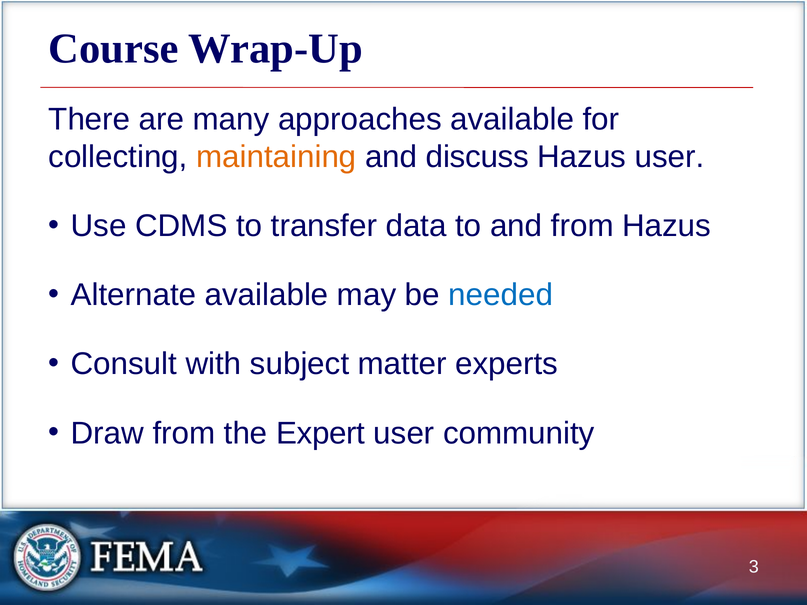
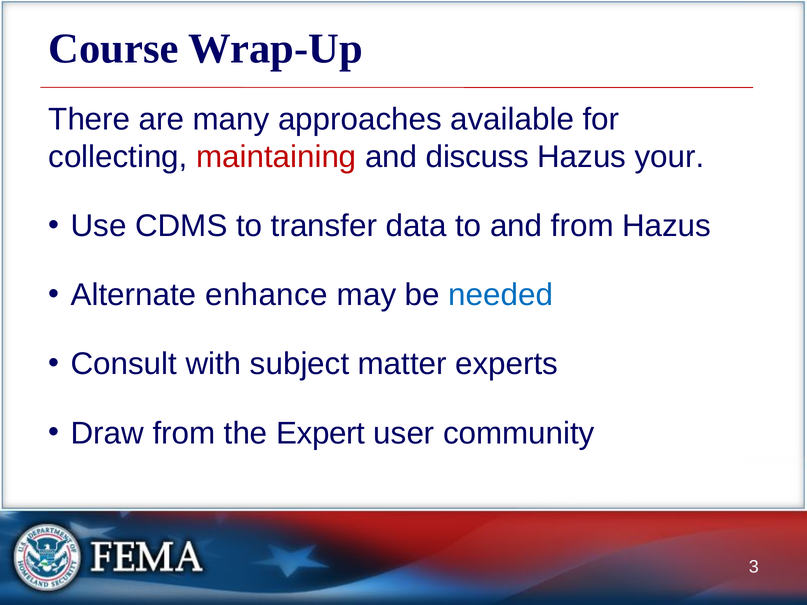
maintaining colour: orange -> red (276, 157)
Hazus user: user -> your (670, 157)
Alternate available: available -> enhance (266, 295)
